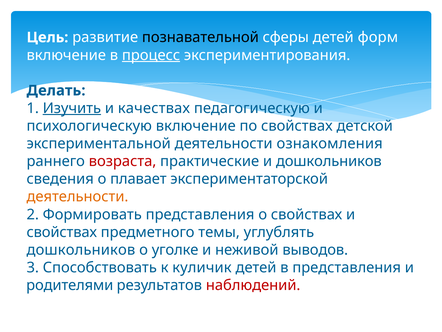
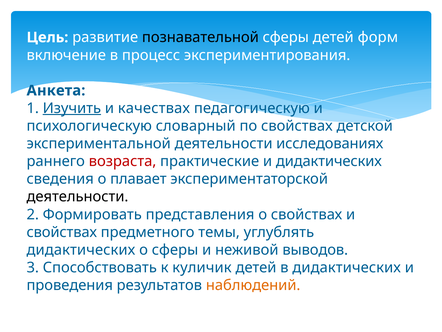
процесс underline: present -> none (151, 55)
Делать: Делать -> Анкета (56, 90)
психологическую включение: включение -> словарный (196, 126)
ознакомления: ознакомления -> исследованиях (330, 143)
и дошкольников: дошкольников -> дидактических (329, 161)
деятельности colour: orange -> black (77, 196)
дошкольников: дошкольников -> дидактических (81, 250)
о уголке: уголке -> сферы (175, 250)
в представления: представления -> дидактических (347, 267)
родителями: родителями -> проведения (70, 285)
наблюдений colour: red -> orange (253, 285)
